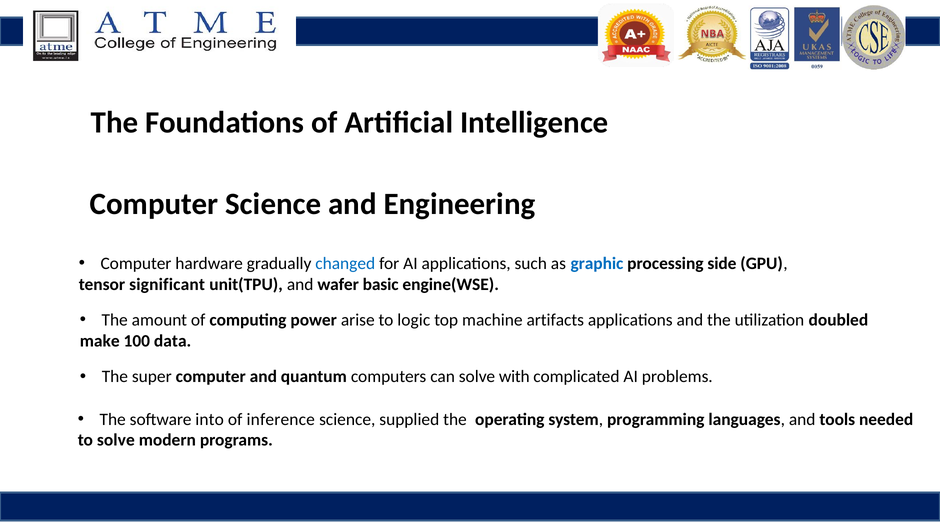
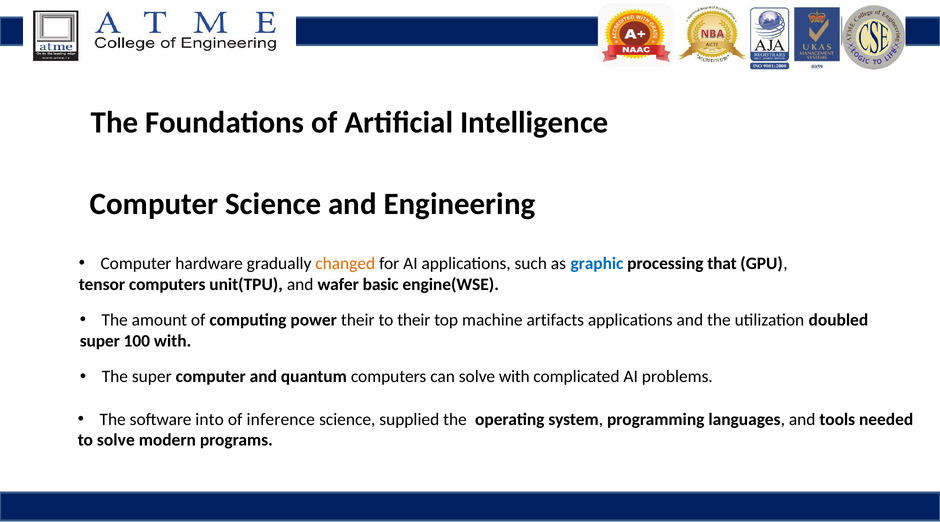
changed colour: blue -> orange (345, 264)
side: side -> that (722, 264)
tensor significant: significant -> computers (167, 285)
power arise: arise -> their (358, 320)
to logic: logic -> their (414, 320)
make: make -> super (100, 341)
100 data: data -> with (173, 341)
